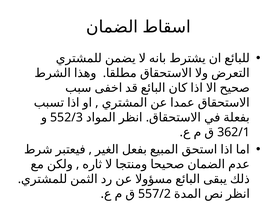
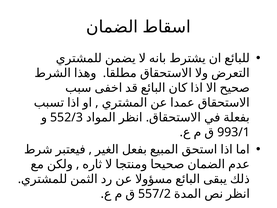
362/1: 362/1 -> 993/1 (234, 132)
